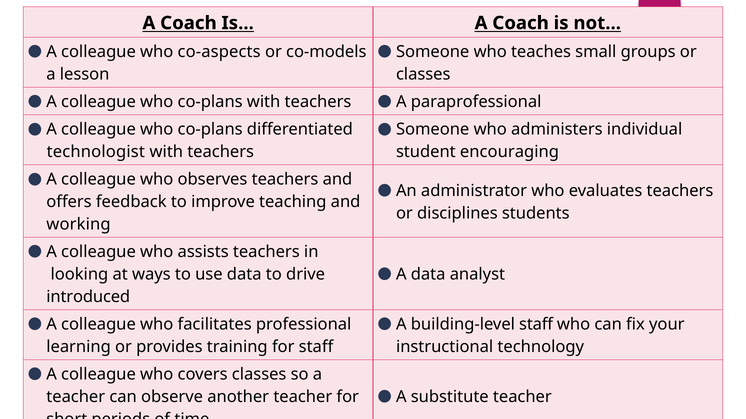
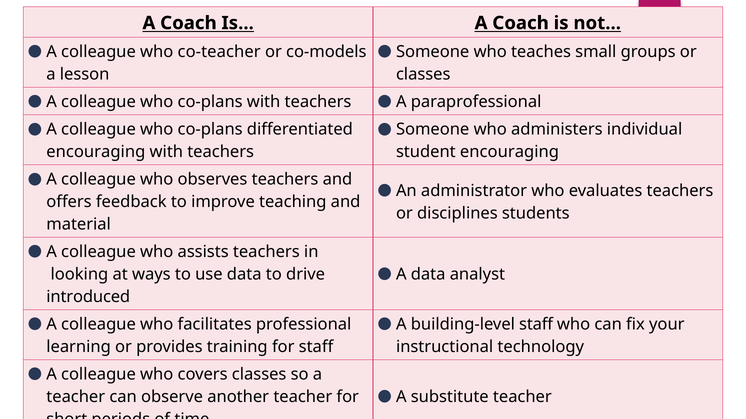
co-aspects: co-aspects -> co-teacher (219, 52)
technologist: technologist -> encouraging (96, 152)
working: working -> material (79, 225)
